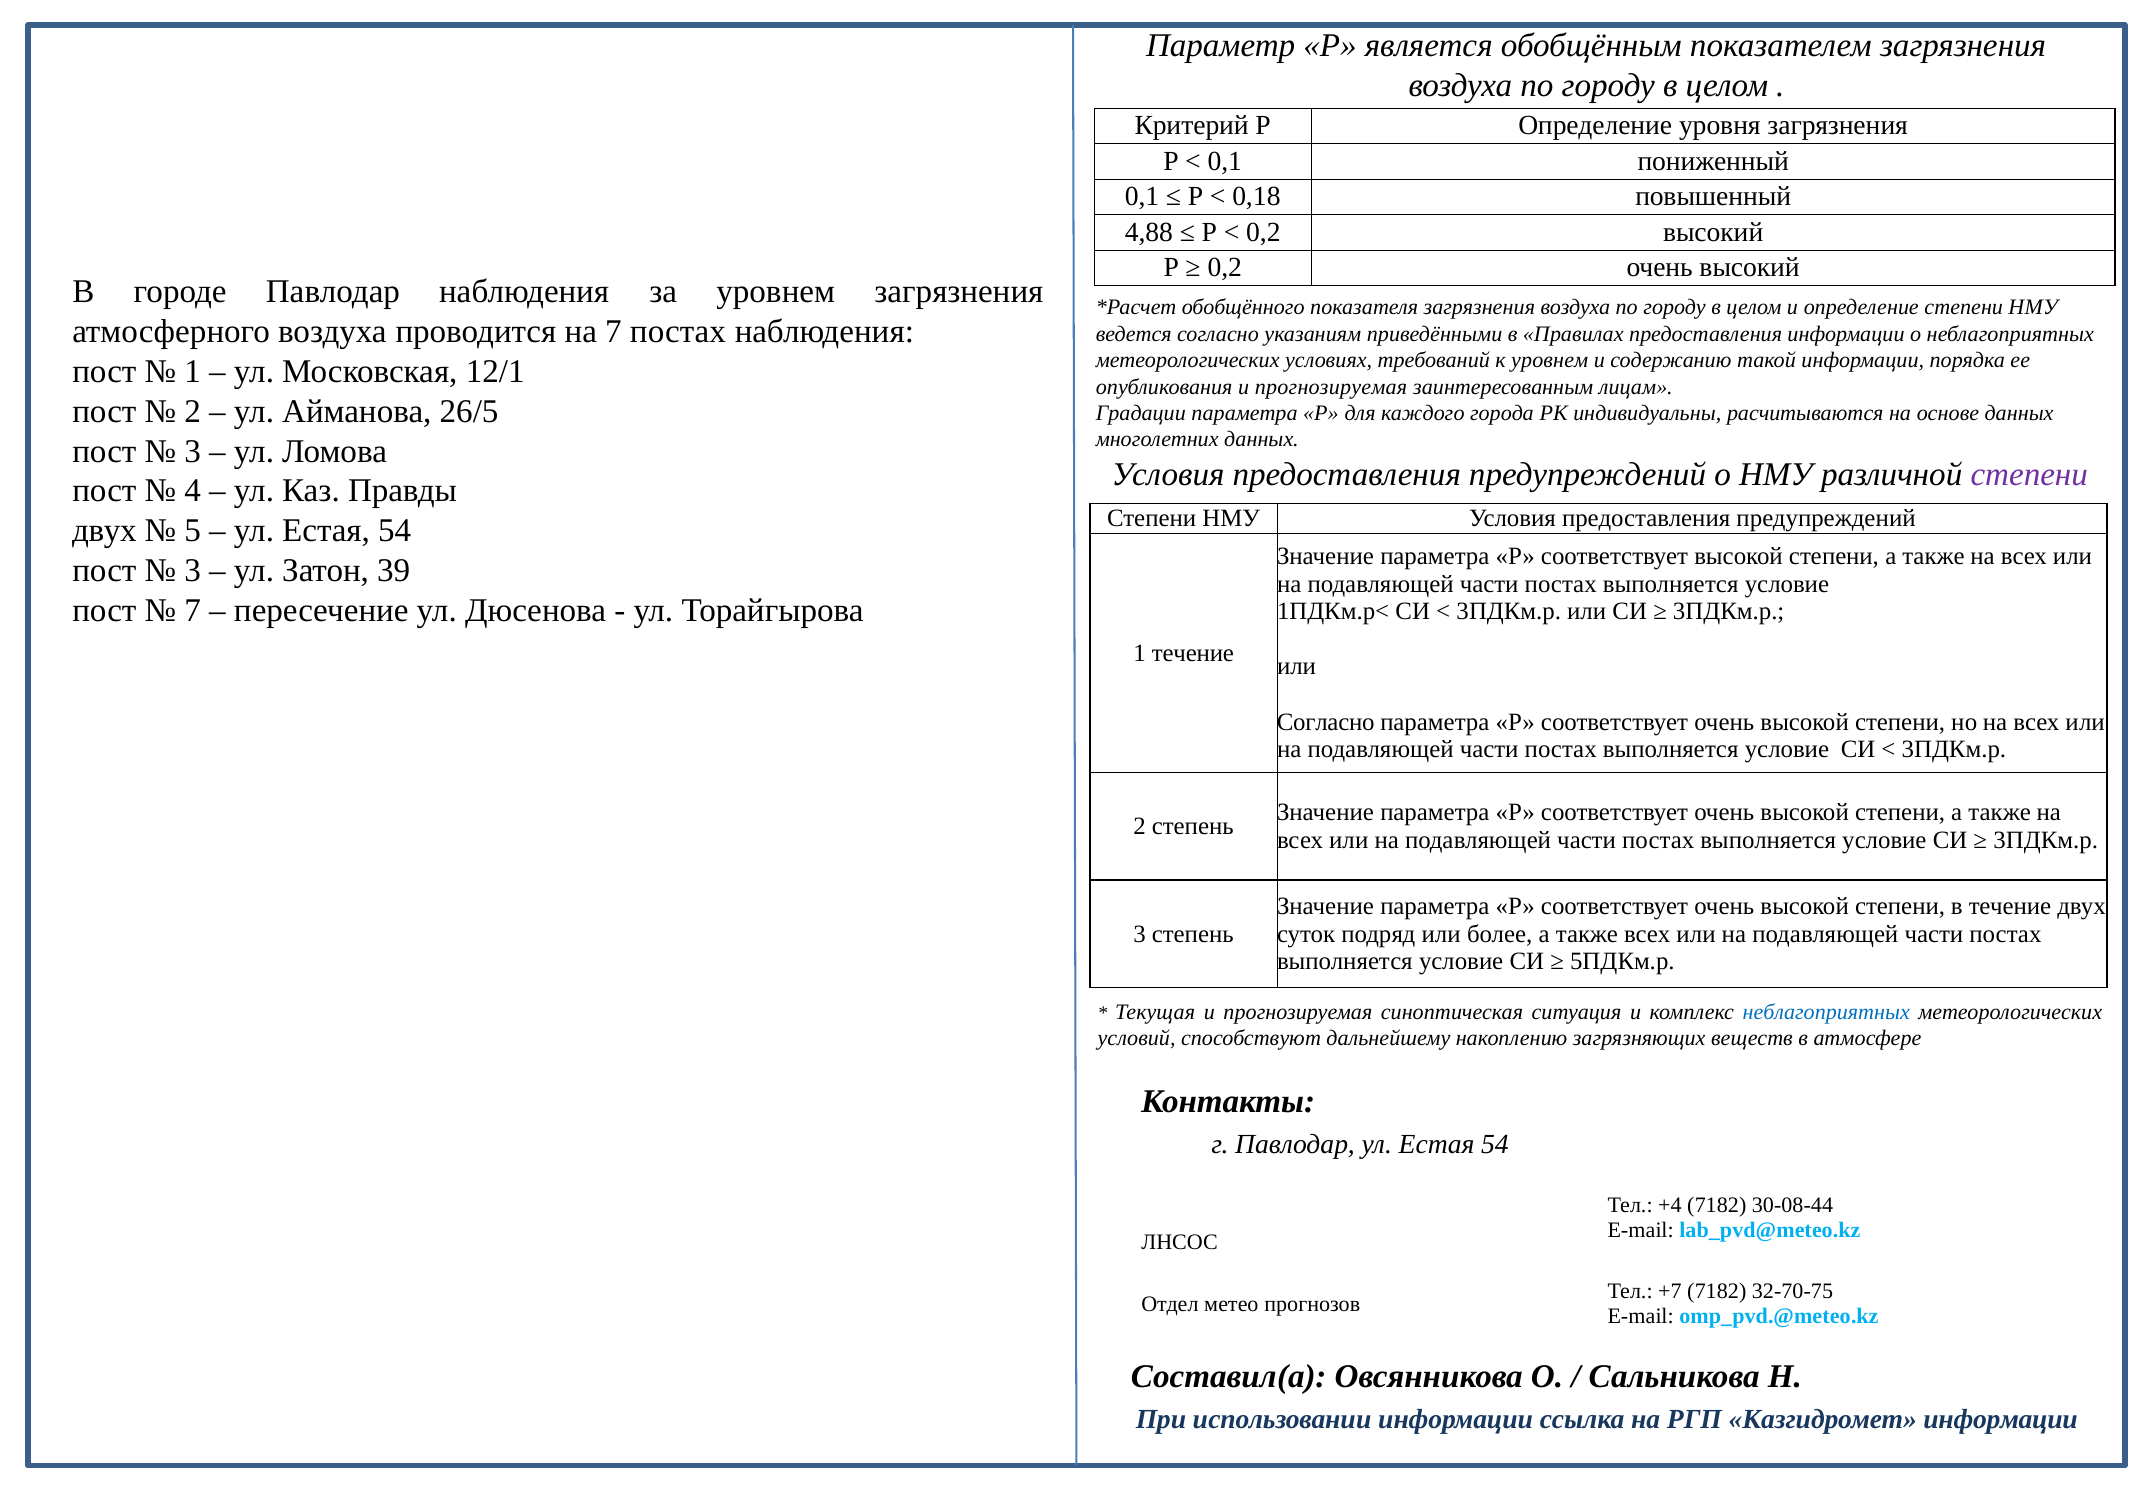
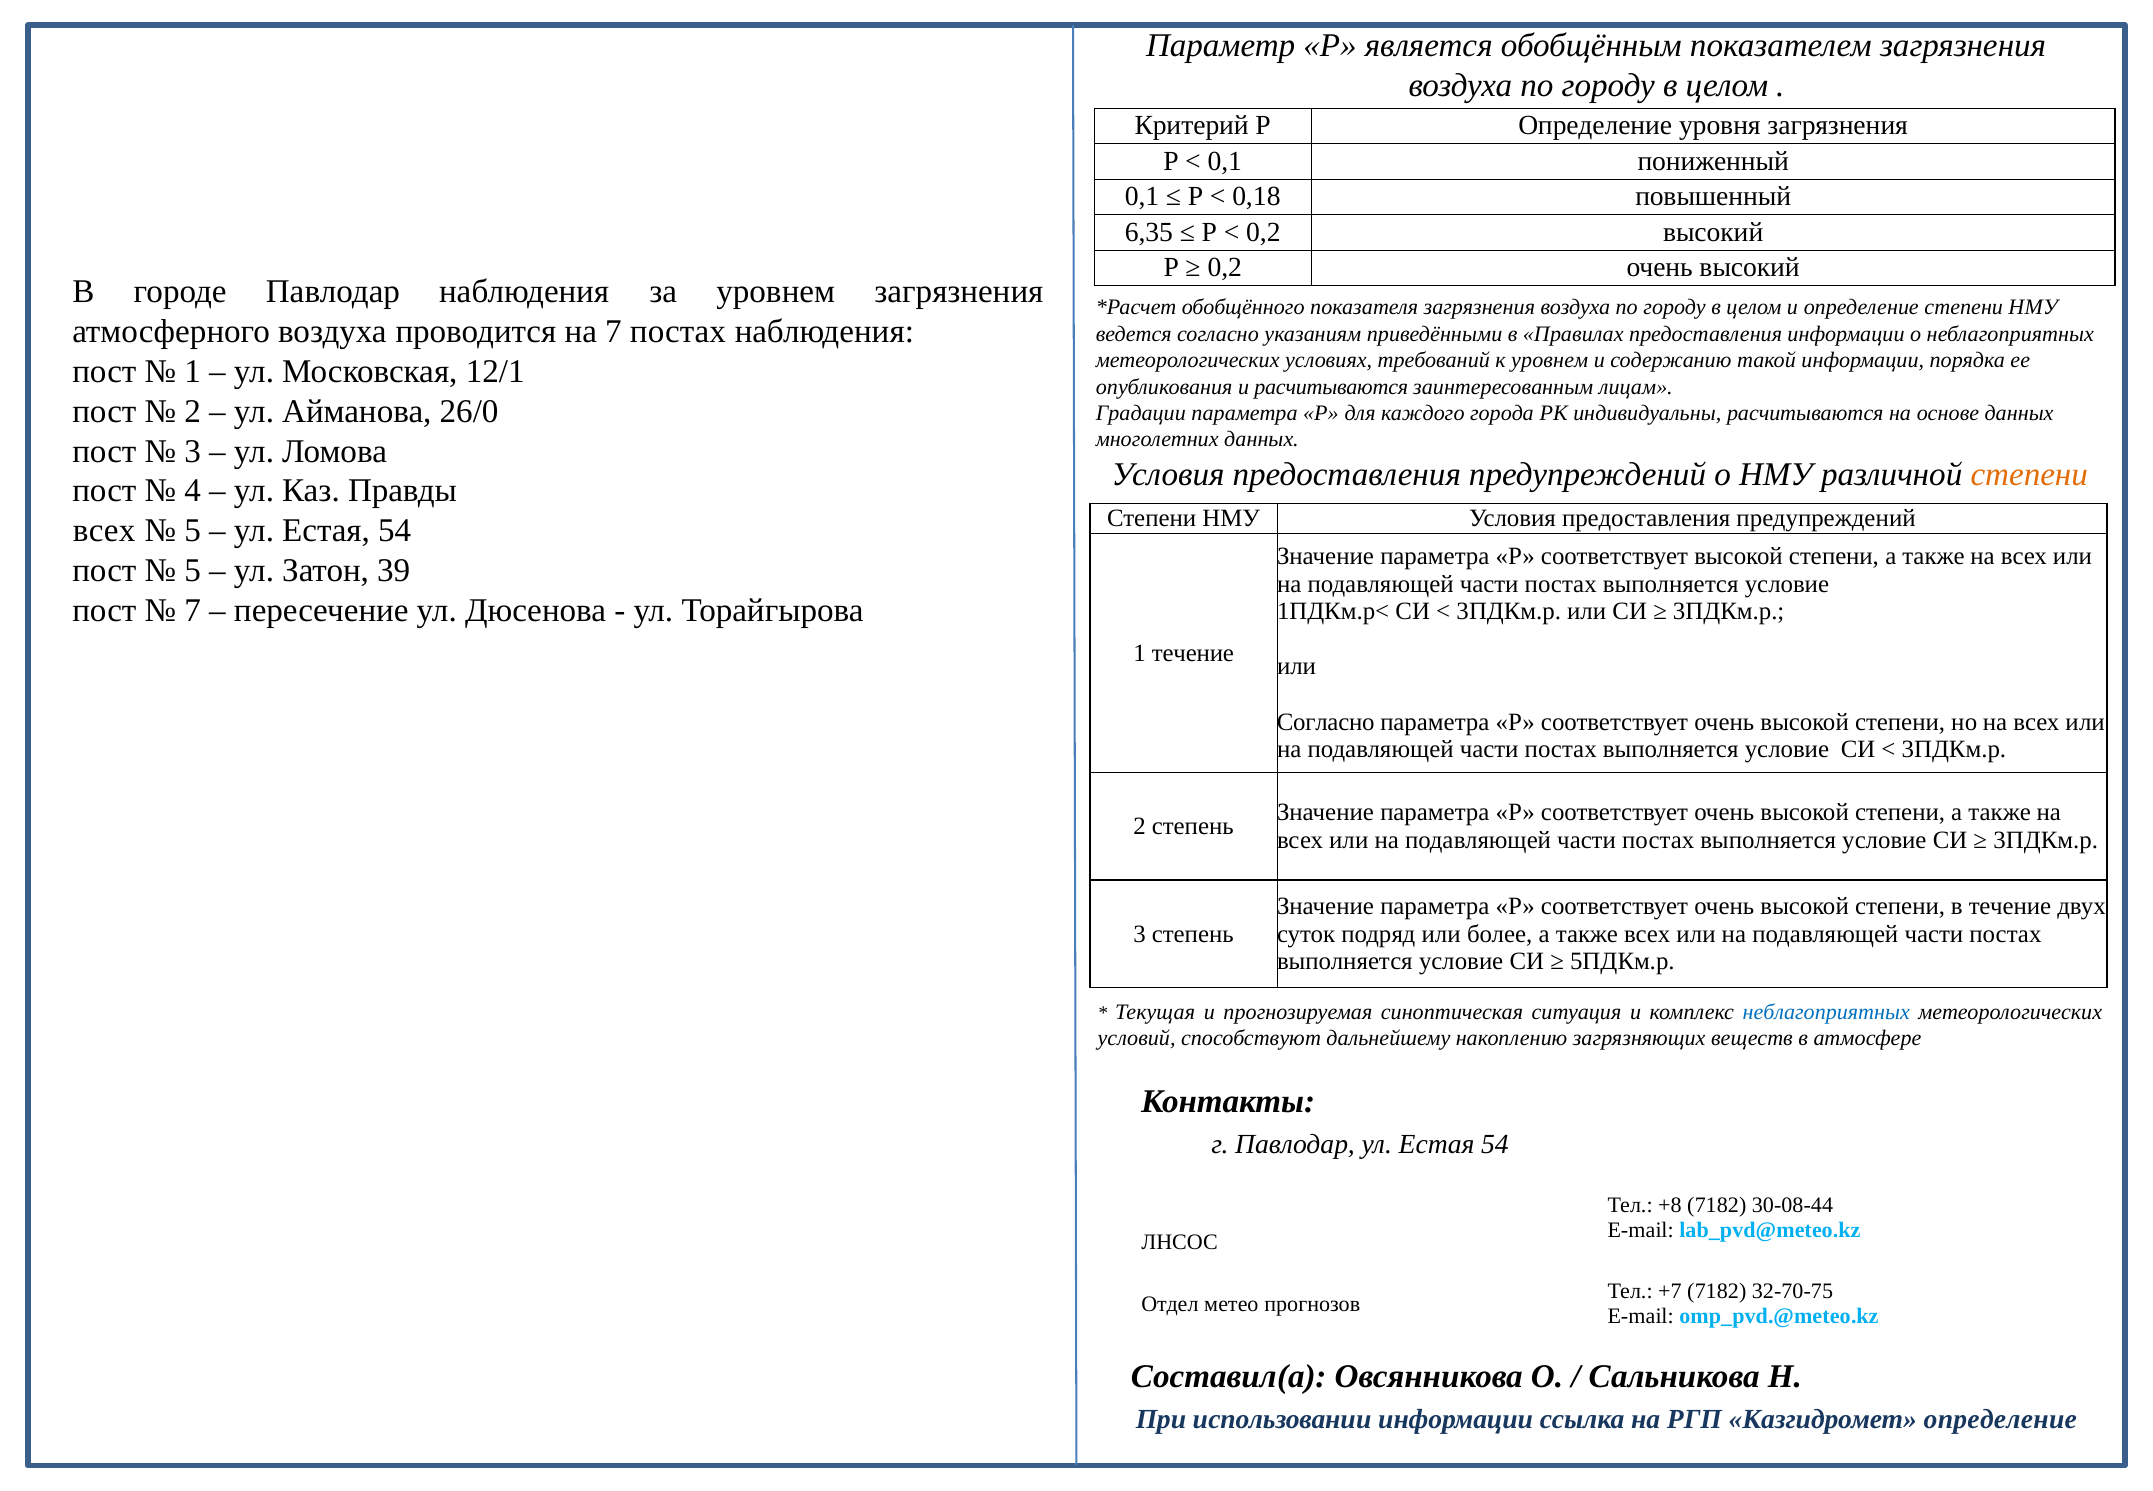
4,88: 4,88 -> 6,35 (1149, 232)
опубликования и прогнозируемая: прогнозируемая -> расчитываются (1331, 387)
26/5: 26/5 -> 26/0 (469, 411)
степени colour: purple -> orange (2029, 475)
двух: двух -> всех (104, 530)
3: 3 -> 5 (193, 570)
+4: +4 -> +8 (1670, 1205)
Казгидромет информации: информации -> определение (2000, 1419)
